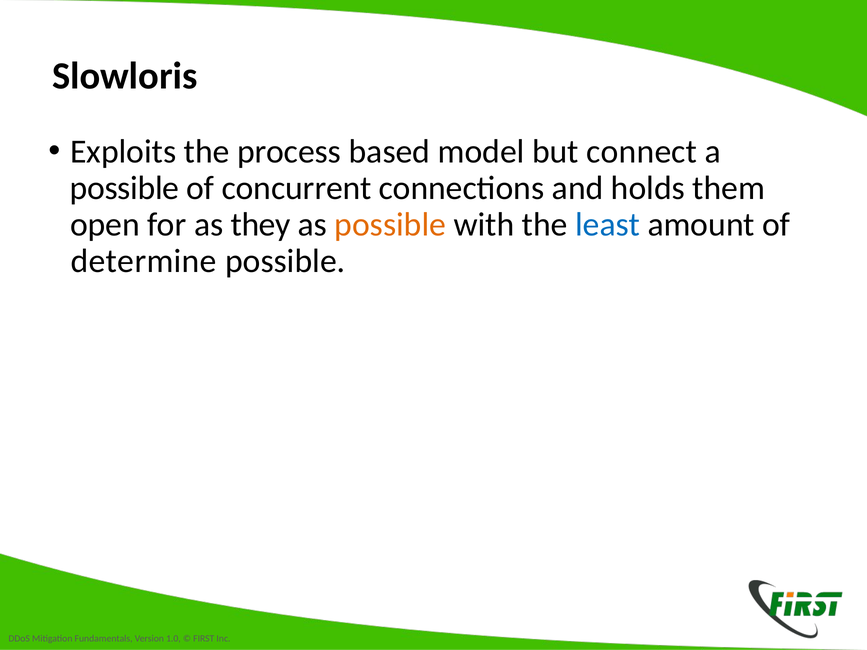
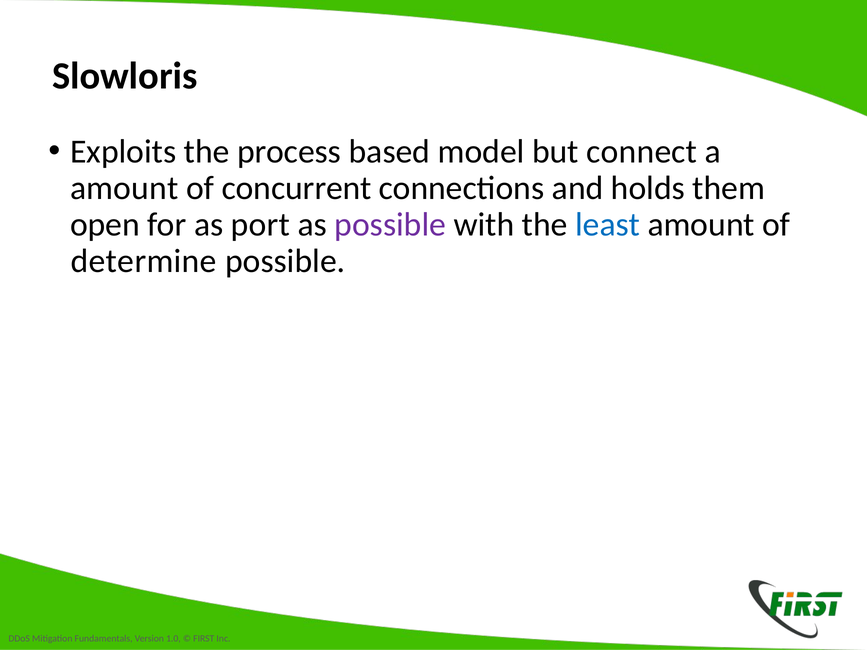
possible: possible -> amount (124, 188)
they: they -> port (260, 225)
possible colour: orange -> purple (390, 225)
